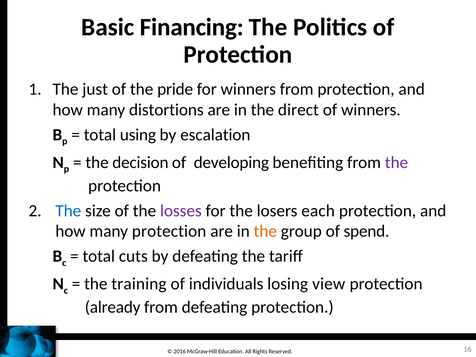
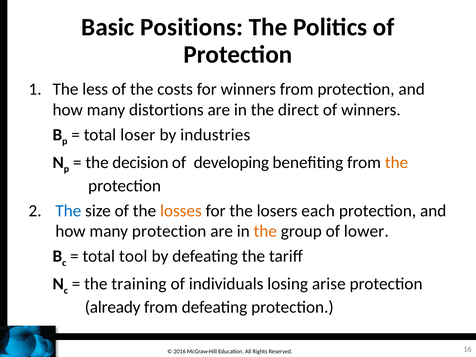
Financing: Financing -> Positions (192, 27)
just: just -> less (95, 89)
pride: pride -> costs (175, 89)
using: using -> loser (138, 135)
escalation: escalation -> industries (215, 135)
the colour: purple -> orange (397, 162)
losses colour: purple -> orange (181, 211)
spend: spend -> lower (366, 231)
cuts: cuts -> tool (133, 256)
view: view -> arise (329, 284)
